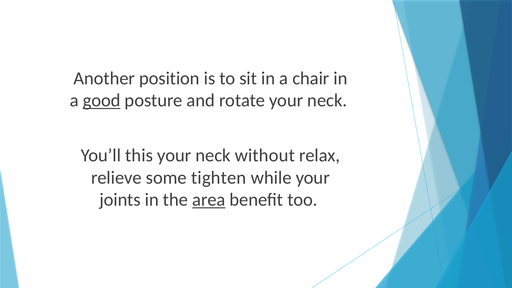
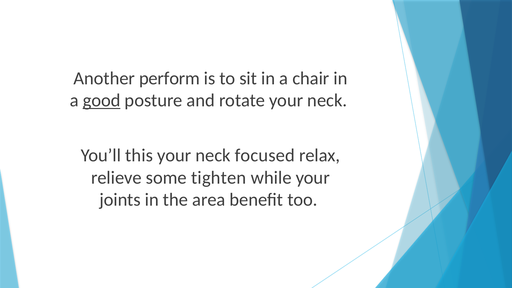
position: position -> perform (170, 78)
without: without -> focused (265, 156)
area underline: present -> none (209, 200)
